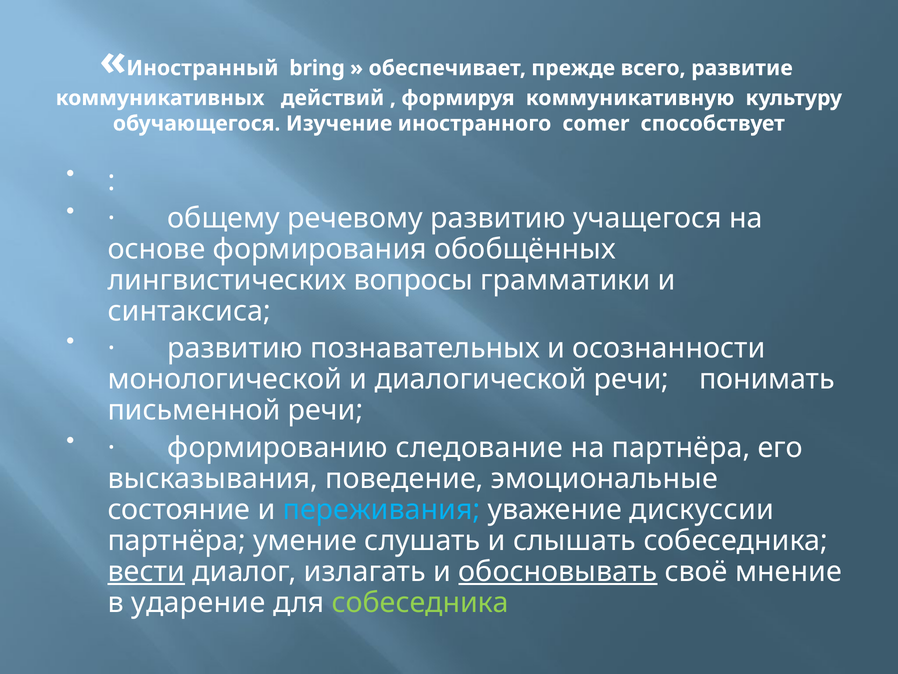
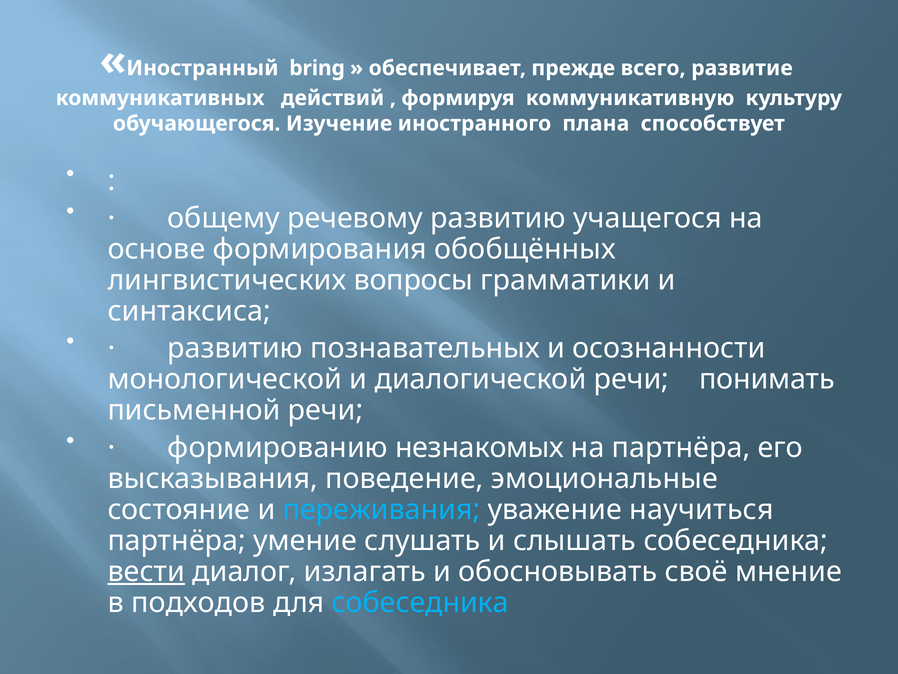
comer: comer -> плана (596, 123)
следование: следование -> незнакомых (480, 447)
дискуссии: дискуссии -> научиться (702, 509)
обосновывать underline: present -> none (558, 571)
ударение: ударение -> подходов (198, 602)
собеседника colour: light green -> light blue (420, 602)
